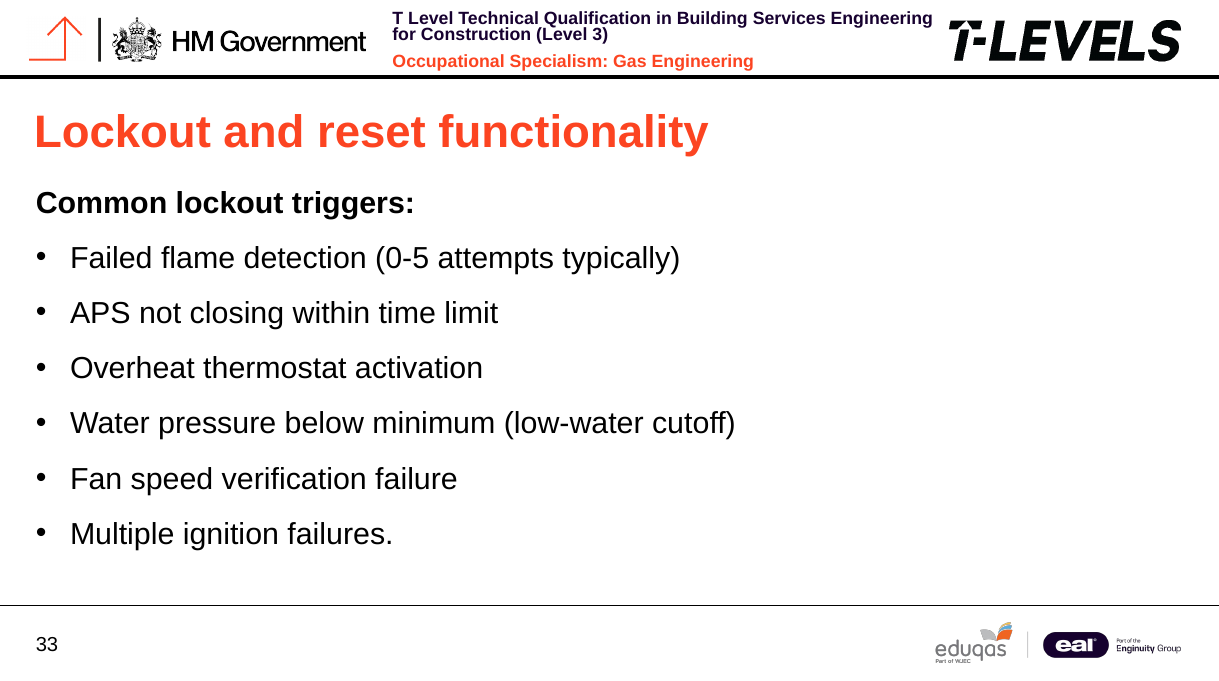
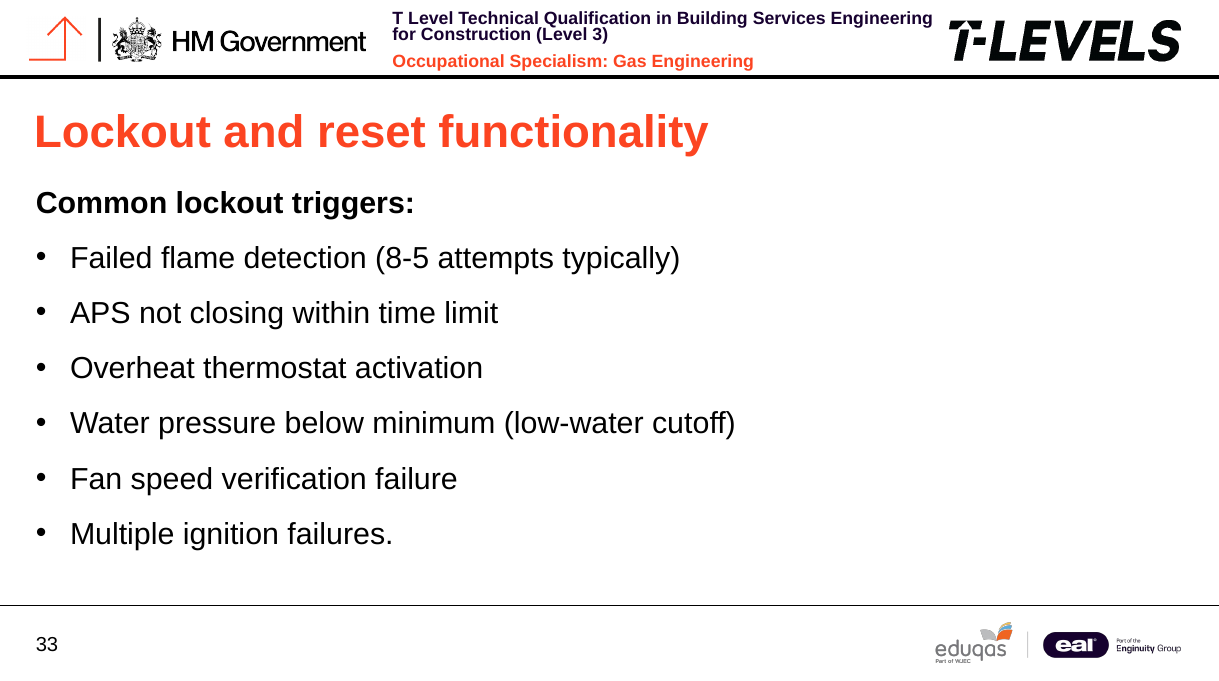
0-5: 0-5 -> 8-5 (402, 258)
